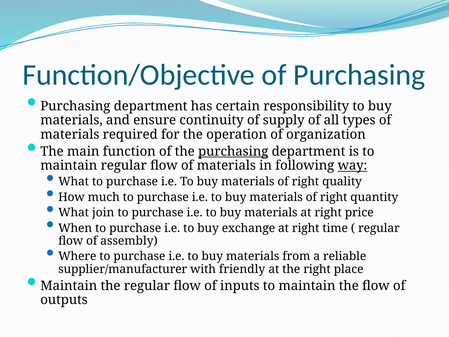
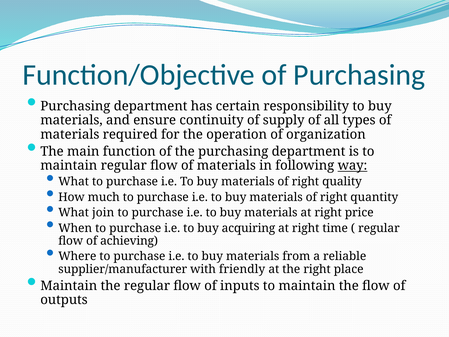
purchasing underline: present -> none (233, 151)
exchange: exchange -> acquiring (249, 228)
assembly: assembly -> achieving (129, 241)
